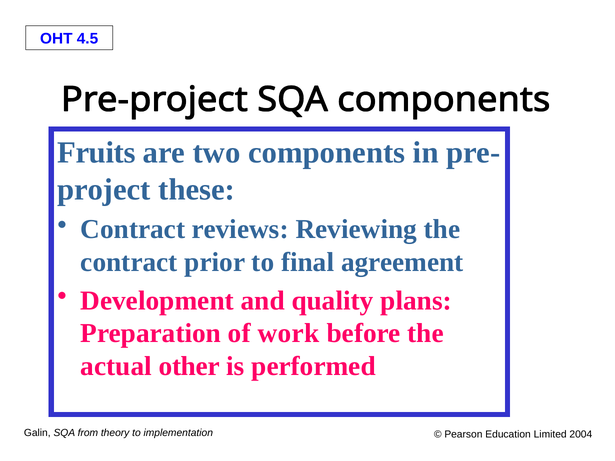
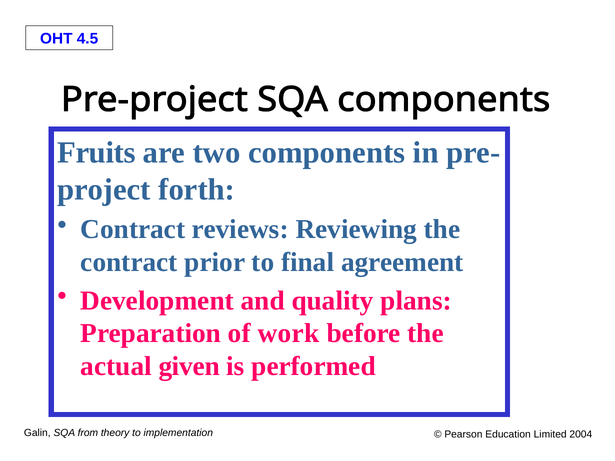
these: these -> forth (197, 190)
other: other -> given (189, 366)
